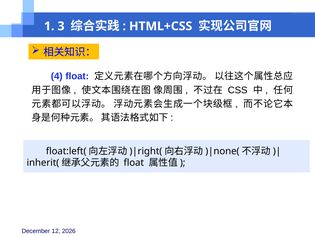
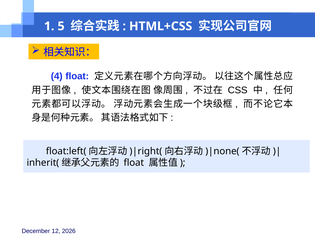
3: 3 -> 5 (61, 26)
